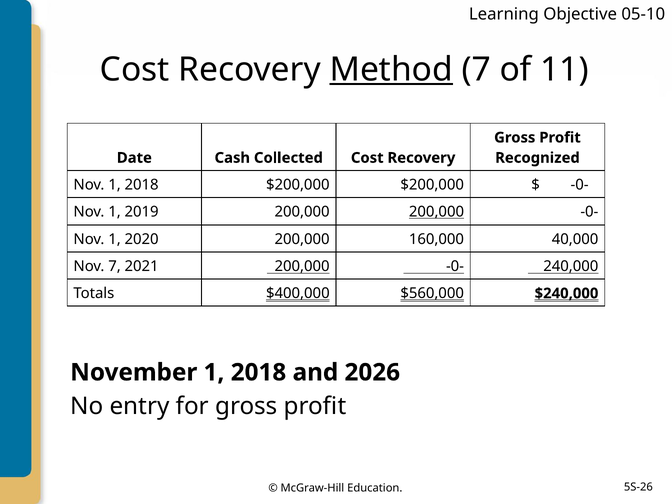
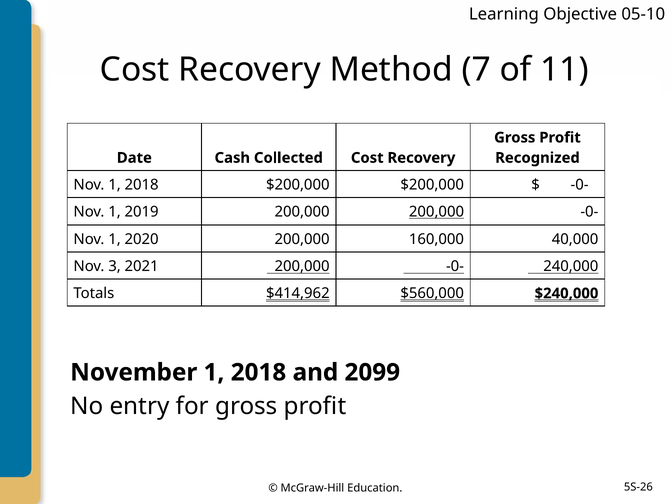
Method underline: present -> none (391, 70)
Nov 7: 7 -> 3 (115, 266)
$400,000: $400,000 -> $414,962 (298, 293)
2026: 2026 -> 2099 (372, 372)
